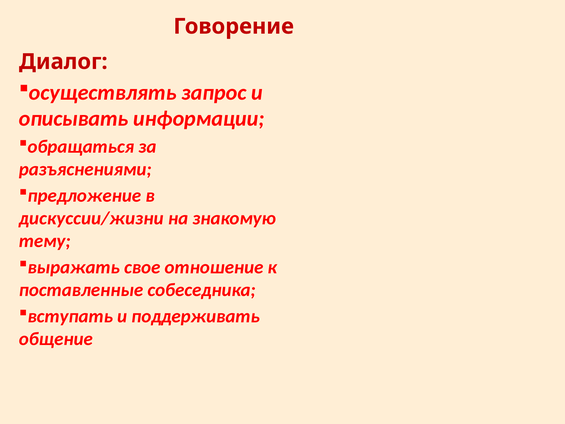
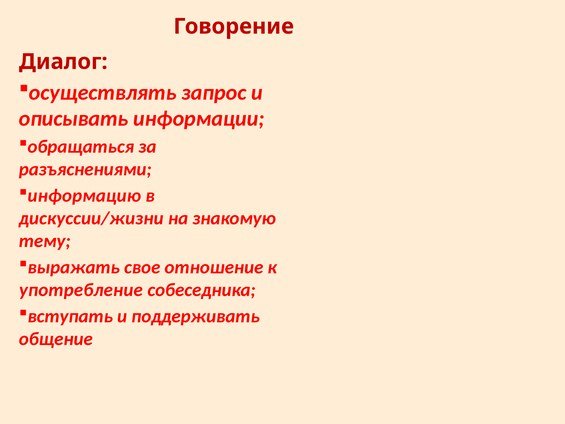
предложение: предложение -> информацию (84, 196)
поставленные: поставленные -> употребление (81, 290)
